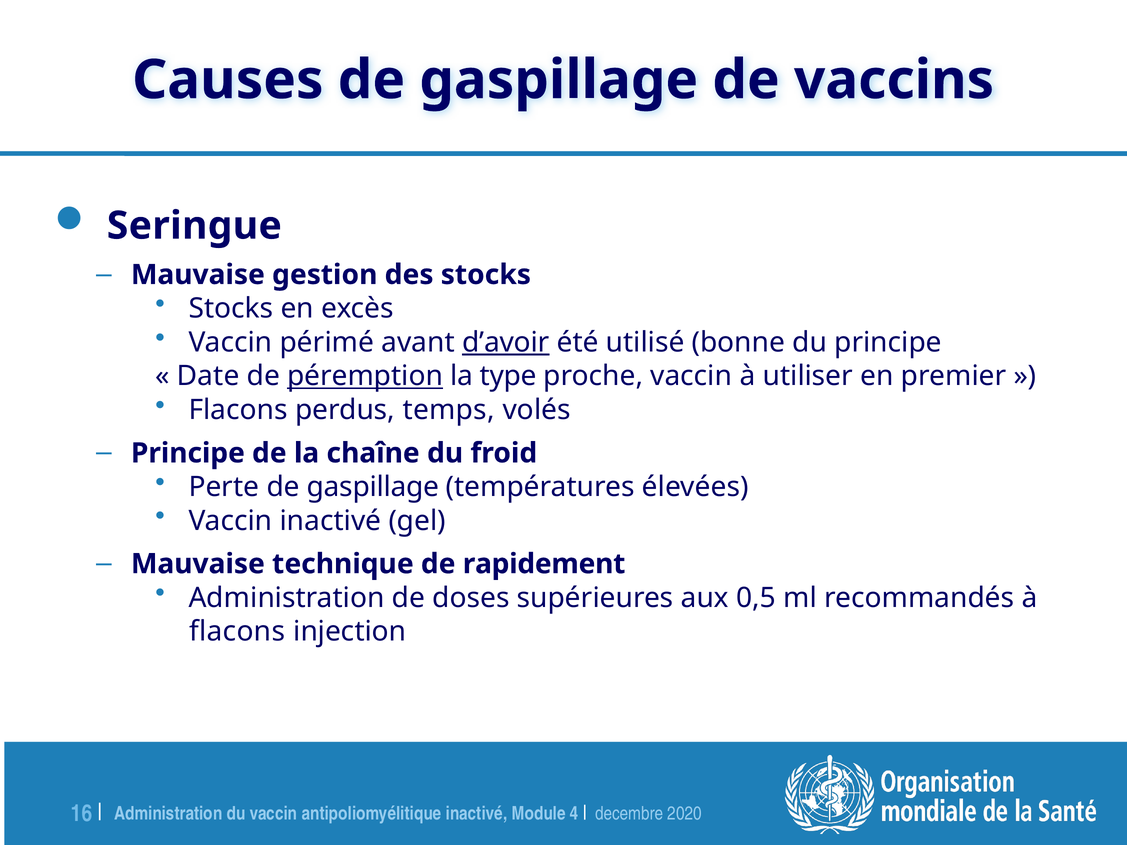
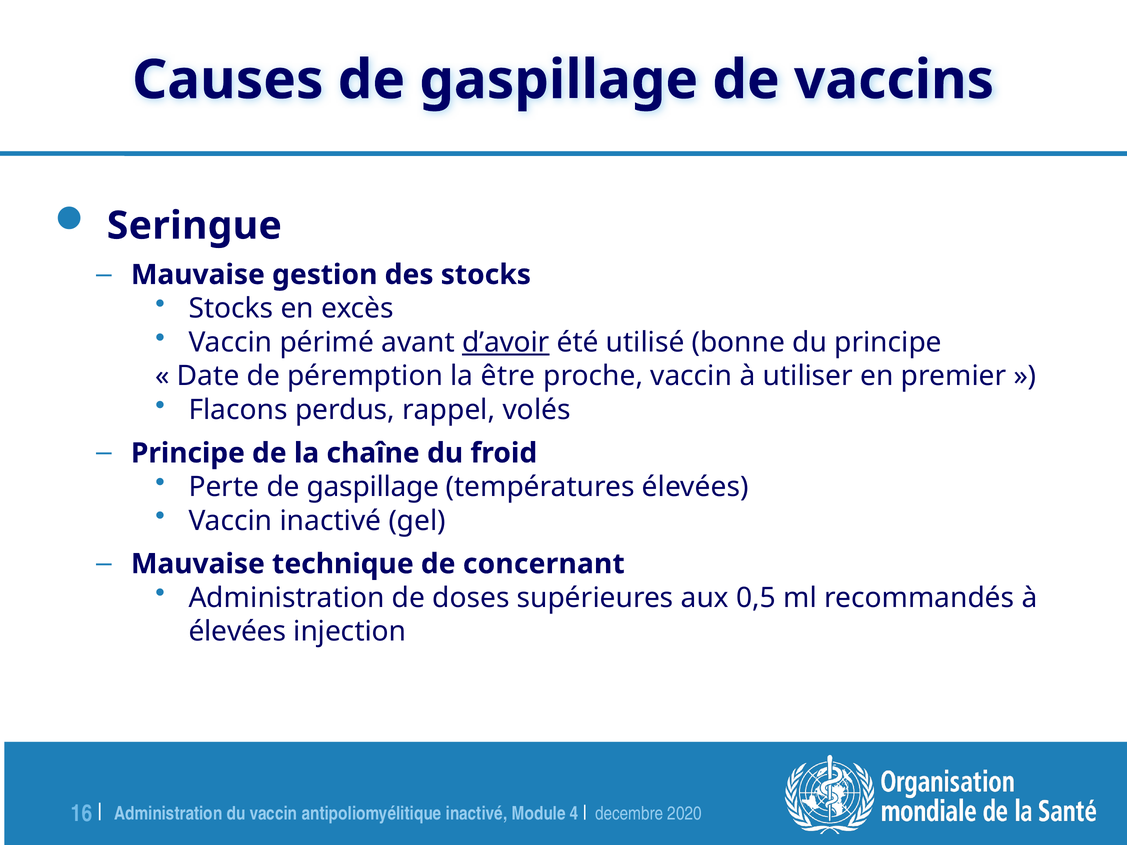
péremption underline: present -> none (365, 376)
type: type -> être (508, 376)
temps: temps -> rappel (449, 410)
rapidement: rapidement -> concernant (544, 564)
flacons: flacons -> élevées (237, 632)
